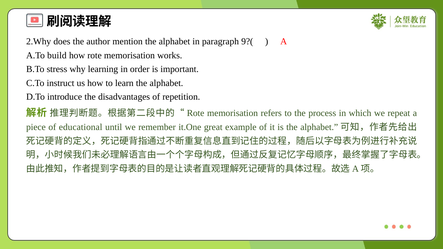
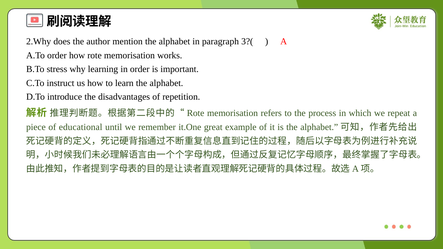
9?(: 9?( -> 3?( (247, 41)
A.To build: build -> order (57, 55)
